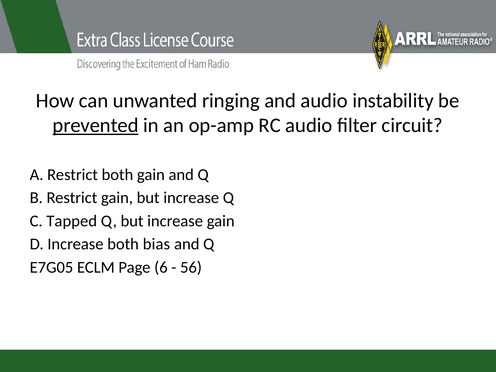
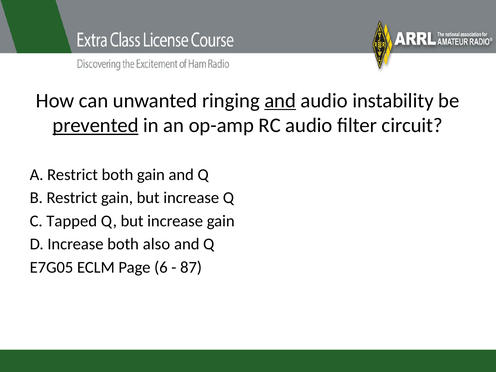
and underline: none -> present (280, 101)
bias: bias -> also (156, 244)
56: 56 -> 87 (191, 267)
